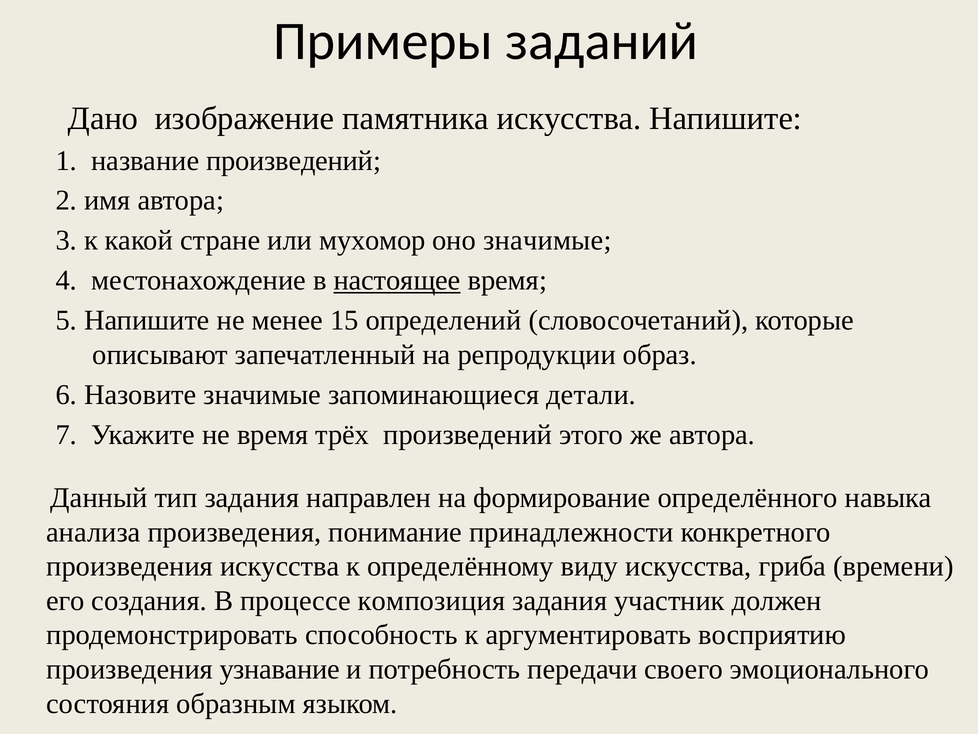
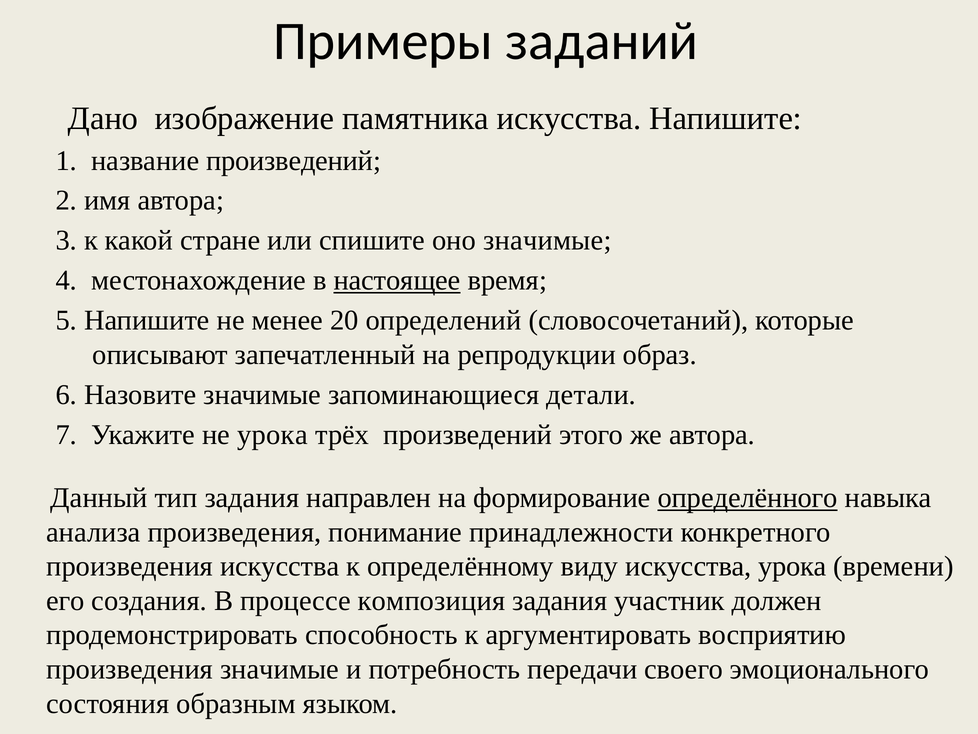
мухомор: мухомор -> спишите (372, 240)
15: 15 -> 20 (344, 320)
не время: время -> урока (272, 434)
определённого underline: none -> present (748, 498)
искусства гриба: гриба -> урока (792, 566)
произведения узнавание: узнавание -> значимые (280, 669)
